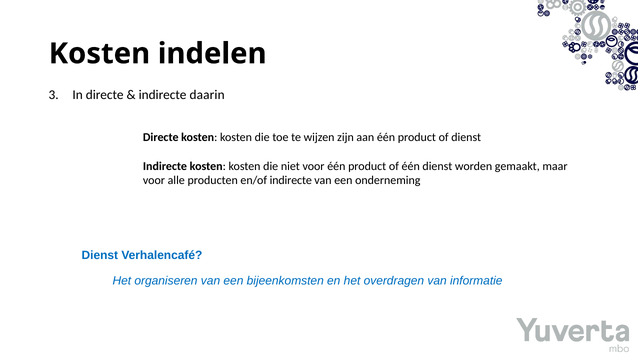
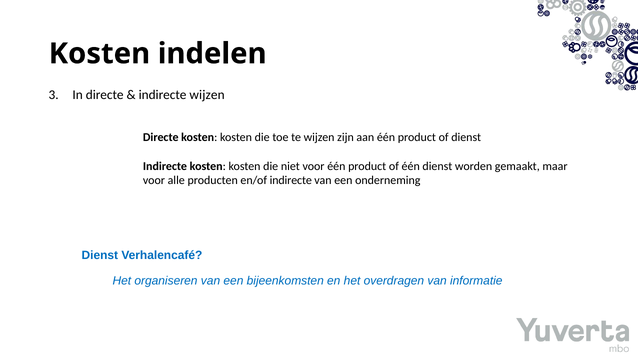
indirecte daarin: daarin -> wijzen (207, 95)
